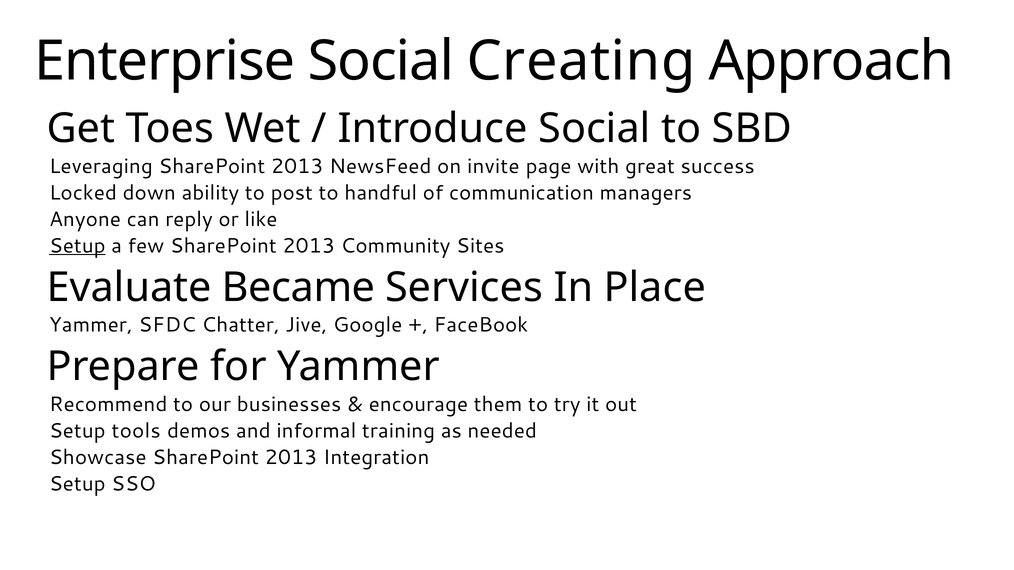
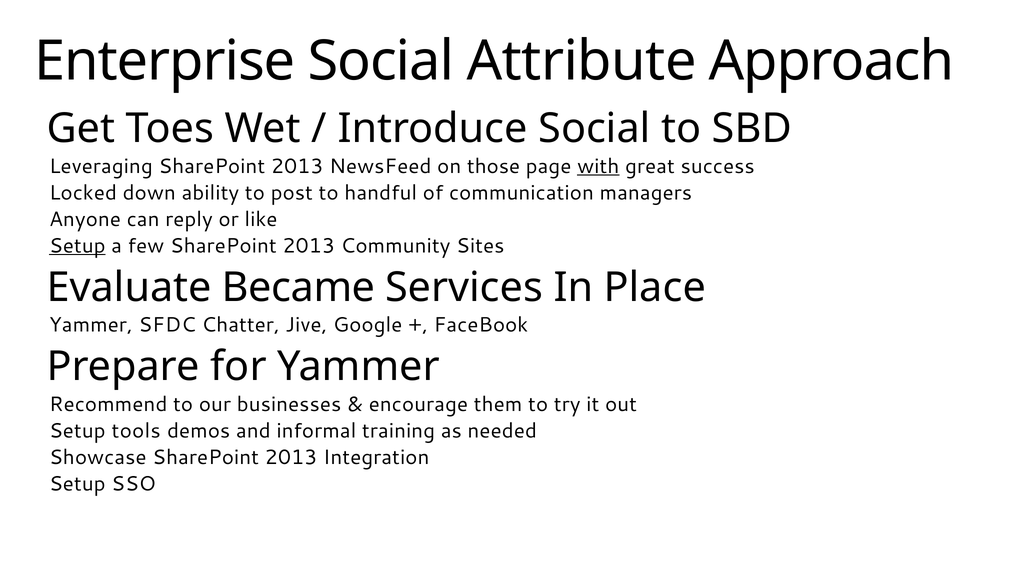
Creating: Creating -> Attribute (582, 61)
invite: invite -> those (493, 166)
with underline: none -> present (598, 166)
